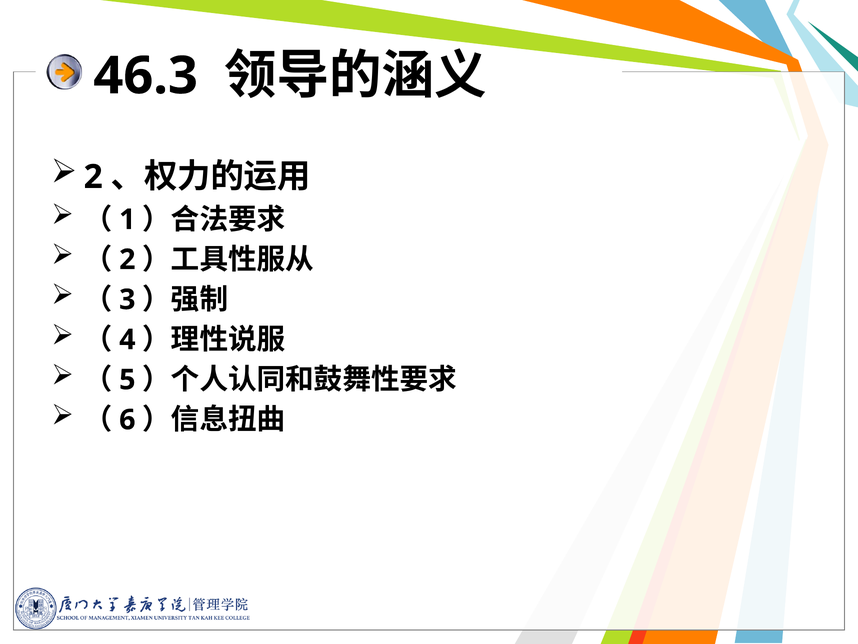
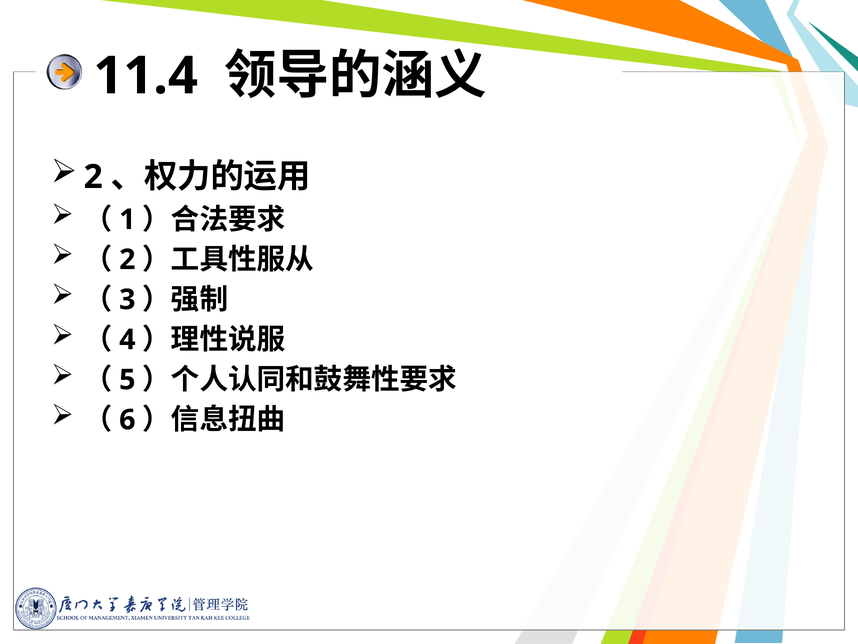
46.3: 46.3 -> 11.4 (146, 76)
